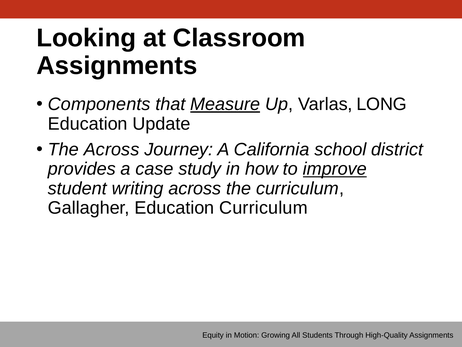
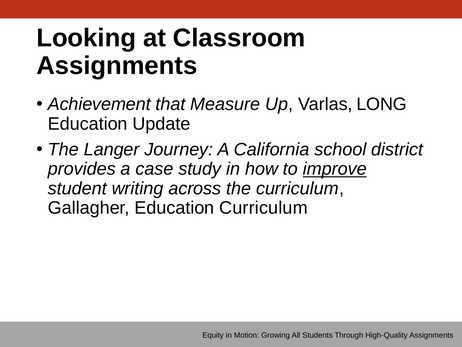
Components: Components -> Achievement (99, 104)
Measure underline: present -> none (225, 104)
The Across: Across -> Langer (112, 149)
